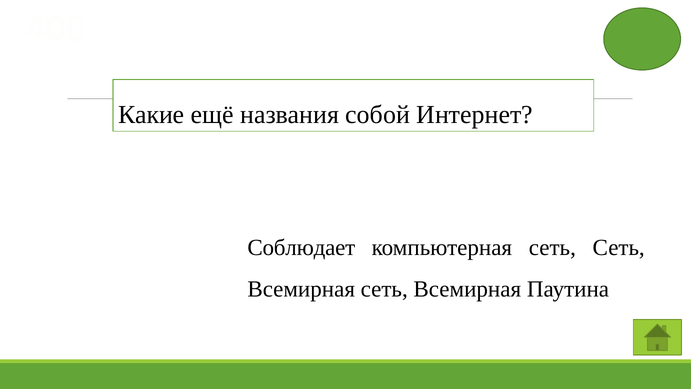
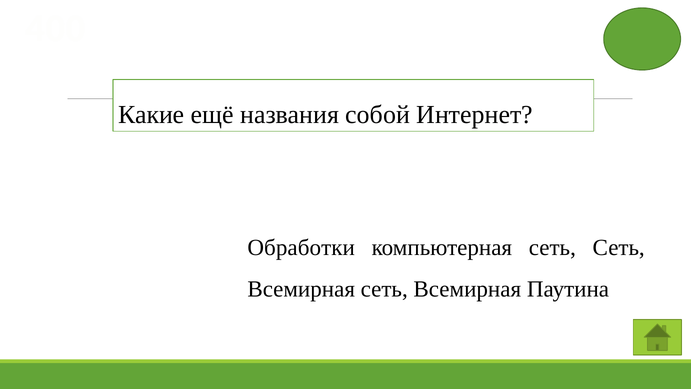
Соблюдает: Соблюдает -> Обработки (301, 247)
